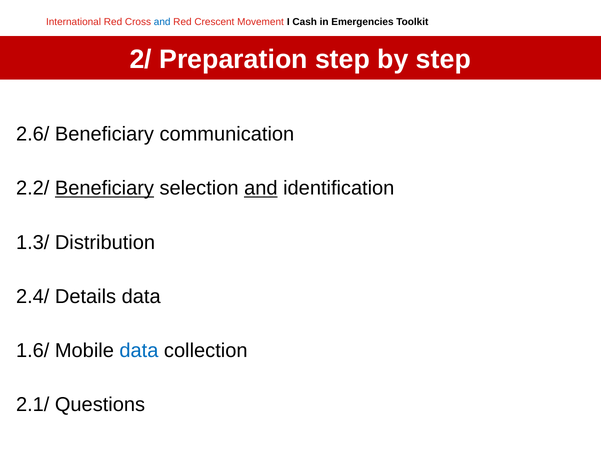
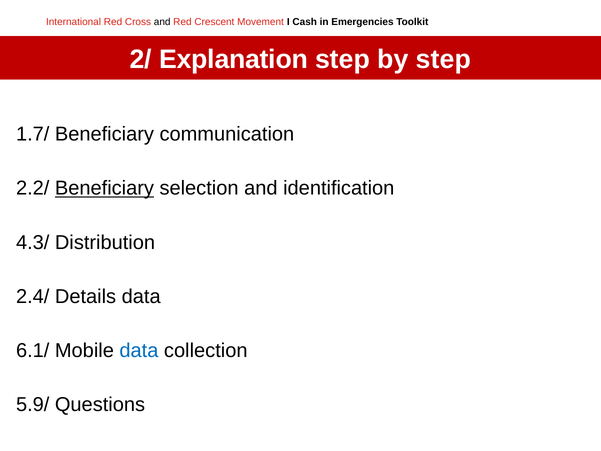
and colour: blue -> black (162, 22)
Preparation: Preparation -> Explanation (234, 60)
2.6/: 2.6/ -> 1.7/ (33, 134)
and underline: present -> none (261, 188)
1.3/: 1.3/ -> 4.3/ (33, 242)
1.6/: 1.6/ -> 6.1/ (33, 351)
2.1/: 2.1/ -> 5.9/ (33, 405)
